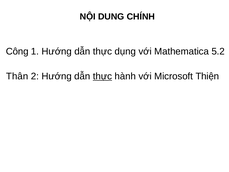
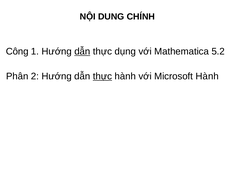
dẫn underline: none -> present (82, 51)
Thân: Thân -> Phân (17, 76)
Microsoft Thiện: Thiện -> Hành (207, 76)
